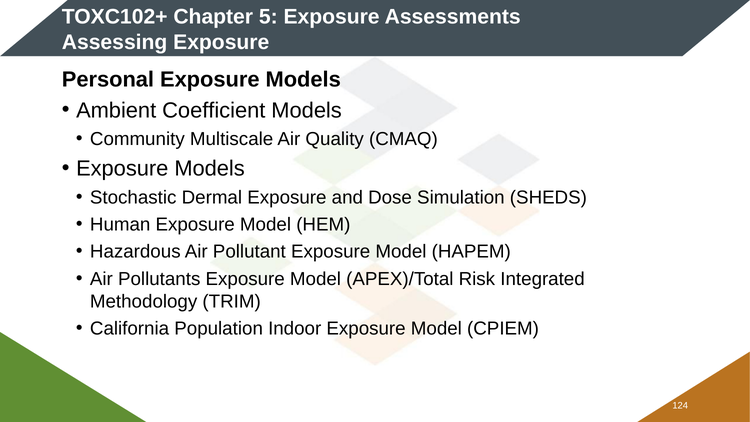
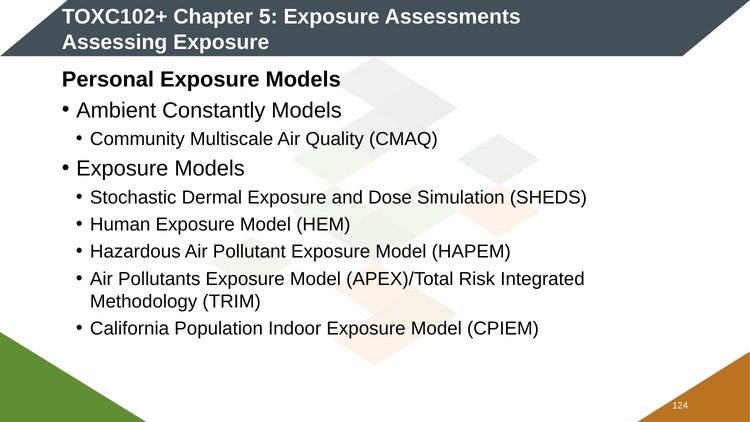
Coefficient: Coefficient -> Constantly (214, 110)
